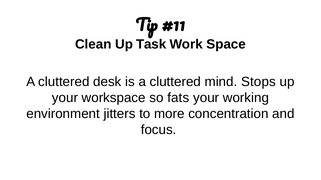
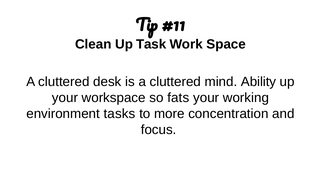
Stops: Stops -> Ability (259, 82)
jitters: jitters -> tasks (119, 114)
